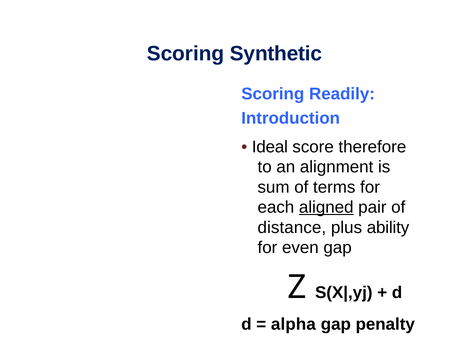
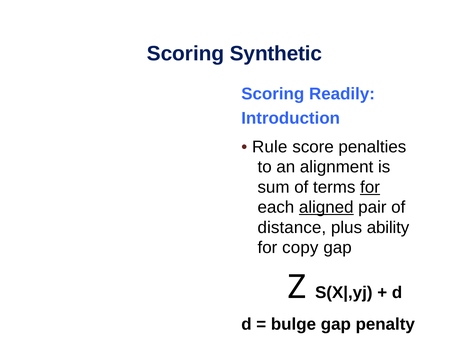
Ideal: Ideal -> Rule (270, 147)
therefore: therefore -> penalties (372, 147)
for underline: none -> present (370, 187)
even: even -> copy (300, 247)
alpha: alpha -> bulge (293, 324)
